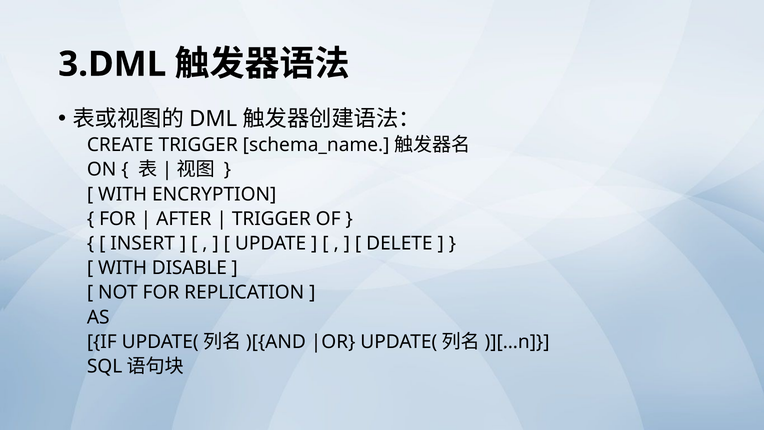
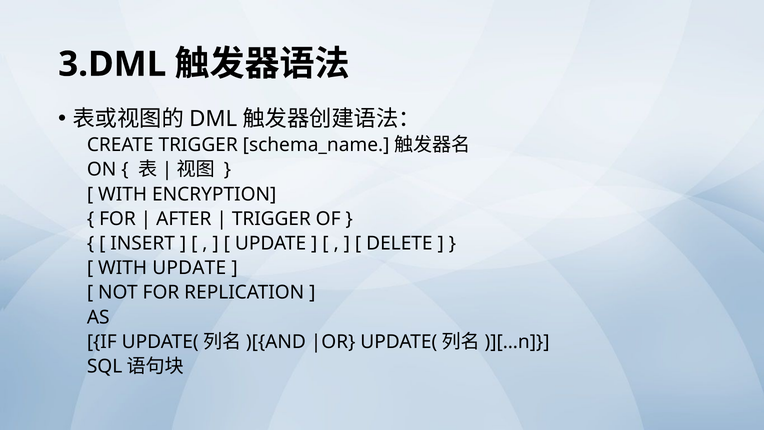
WITH DISABLE: DISABLE -> UPDATE (189, 268)
